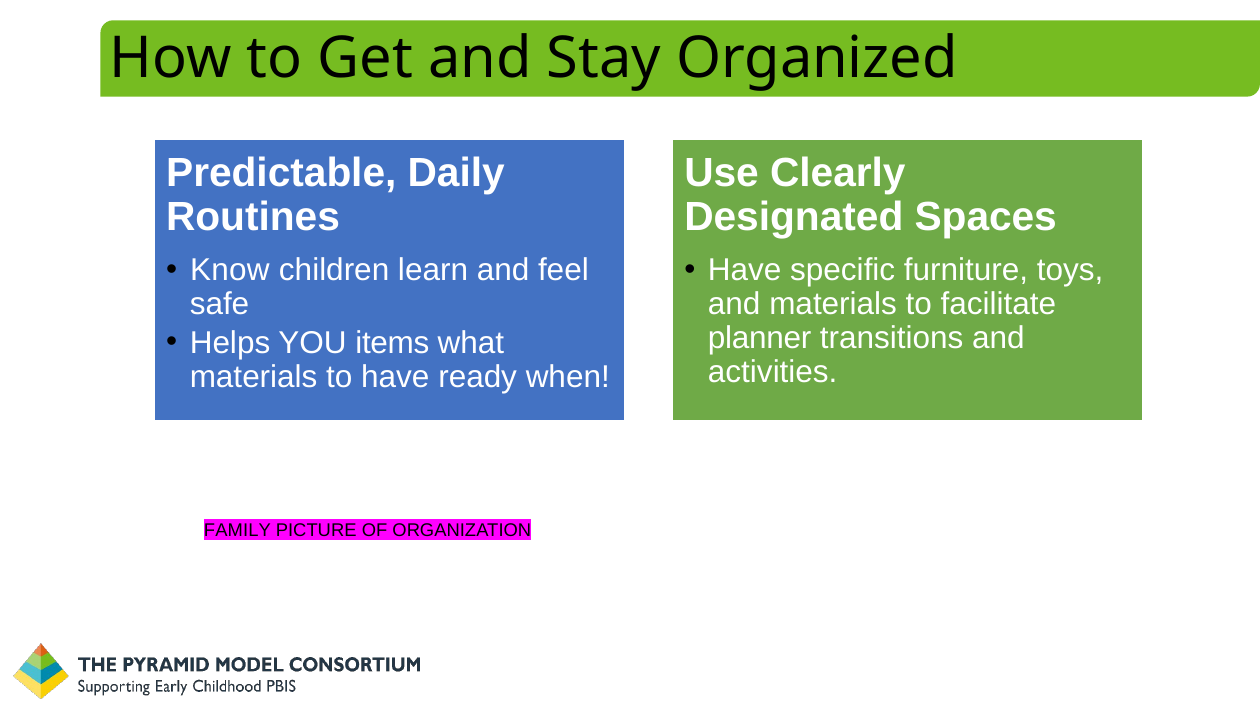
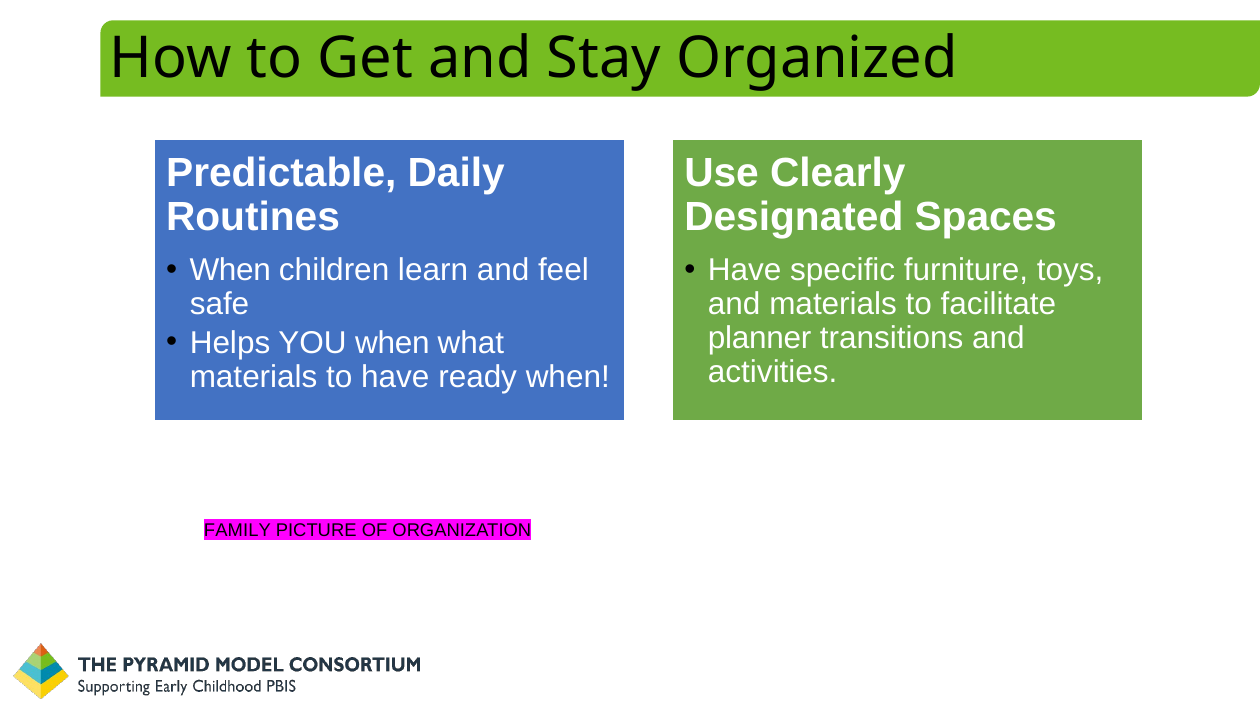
Know: Know -> When (230, 270)
YOU items: items -> when (392, 343)
